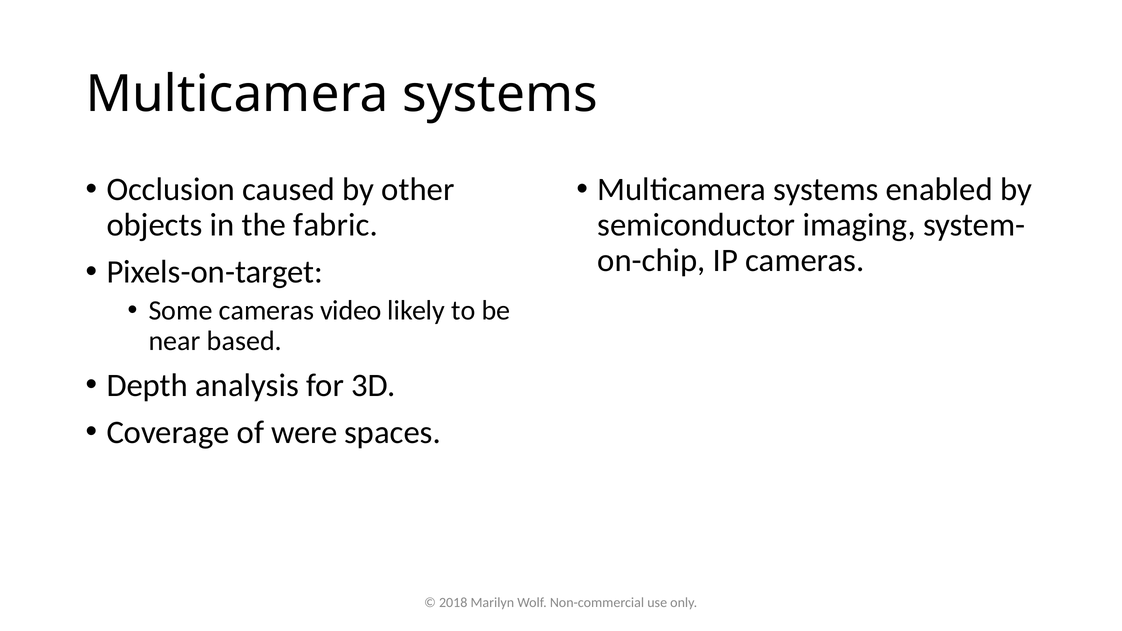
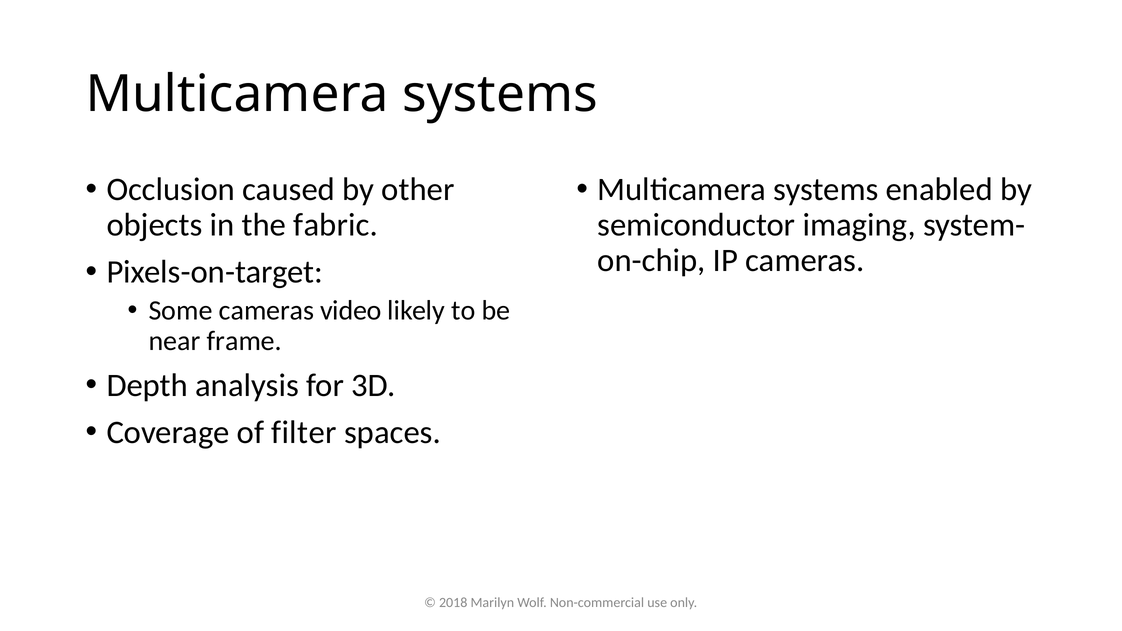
based: based -> frame (244, 341)
were: were -> filter (304, 433)
